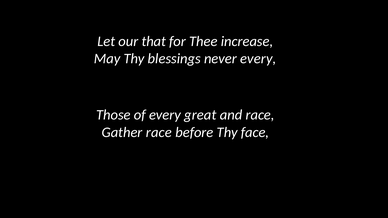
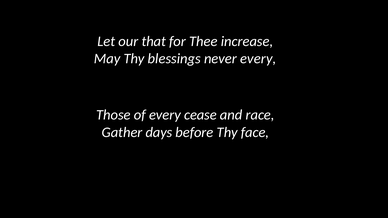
great: great -> cease (200, 115)
Gather race: race -> days (159, 132)
